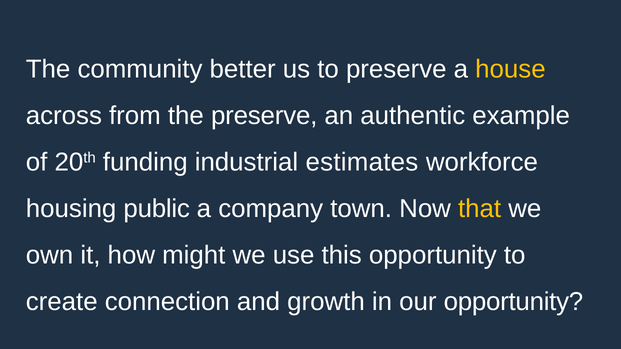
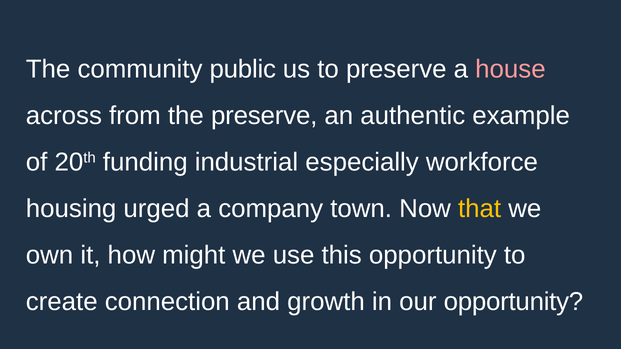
better: better -> public (243, 69)
house colour: yellow -> pink (510, 69)
estimates: estimates -> especially (362, 162)
public: public -> urged (157, 209)
